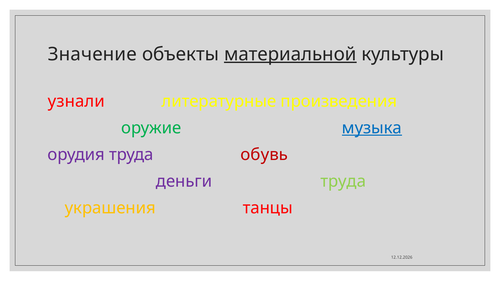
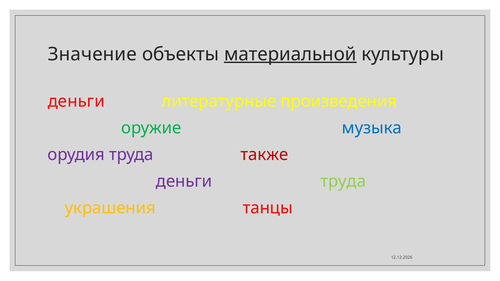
узнали: узнали -> деньги (76, 101)
музыка underline: present -> none (372, 128)
обувь: обувь -> также (264, 155)
